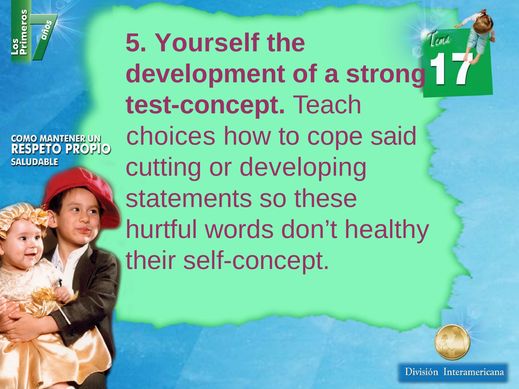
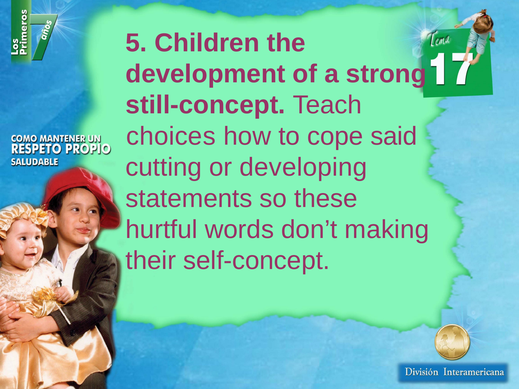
Yourself: Yourself -> Children (207, 43)
test-concept: test-concept -> still-concept (206, 105)
healthy: healthy -> making (387, 230)
